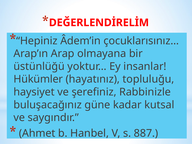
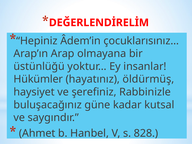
topluluğu: topluluğu -> öldürmüş (148, 79)
887: 887 -> 828 (146, 133)
